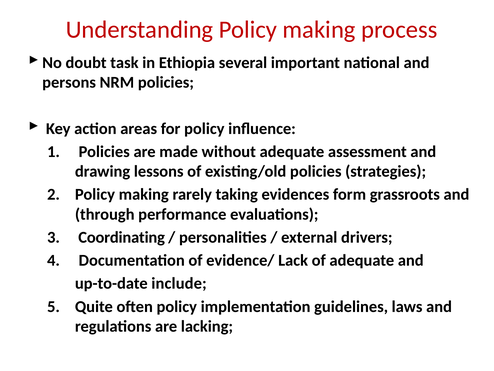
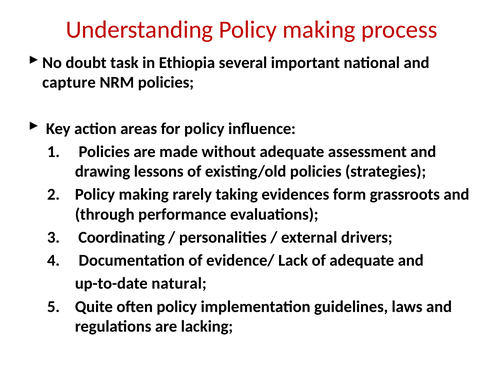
persons: persons -> capture (69, 82)
include: include -> natural (179, 283)
